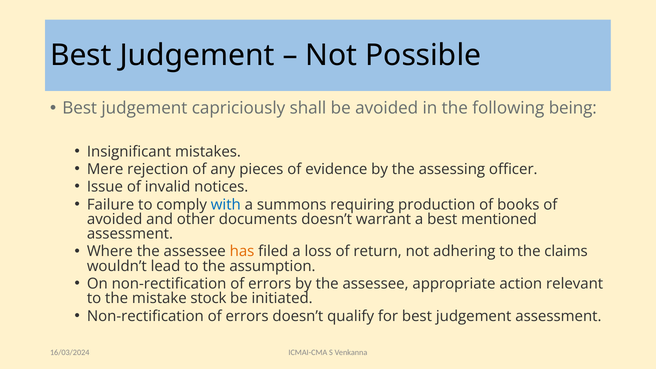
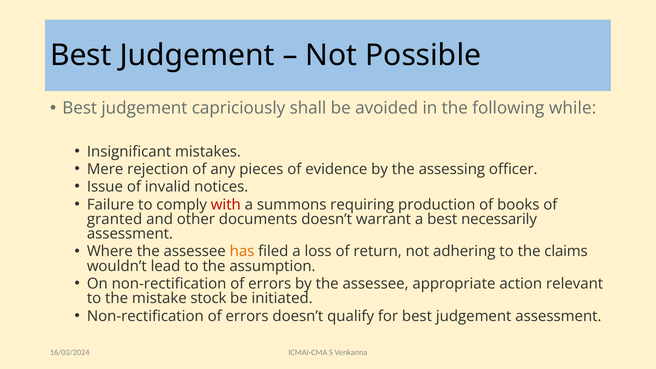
being: being -> while (573, 108)
with colour: blue -> red (226, 205)
avoided: avoided -> granted (115, 219)
mentioned: mentioned -> necessarily (499, 219)
